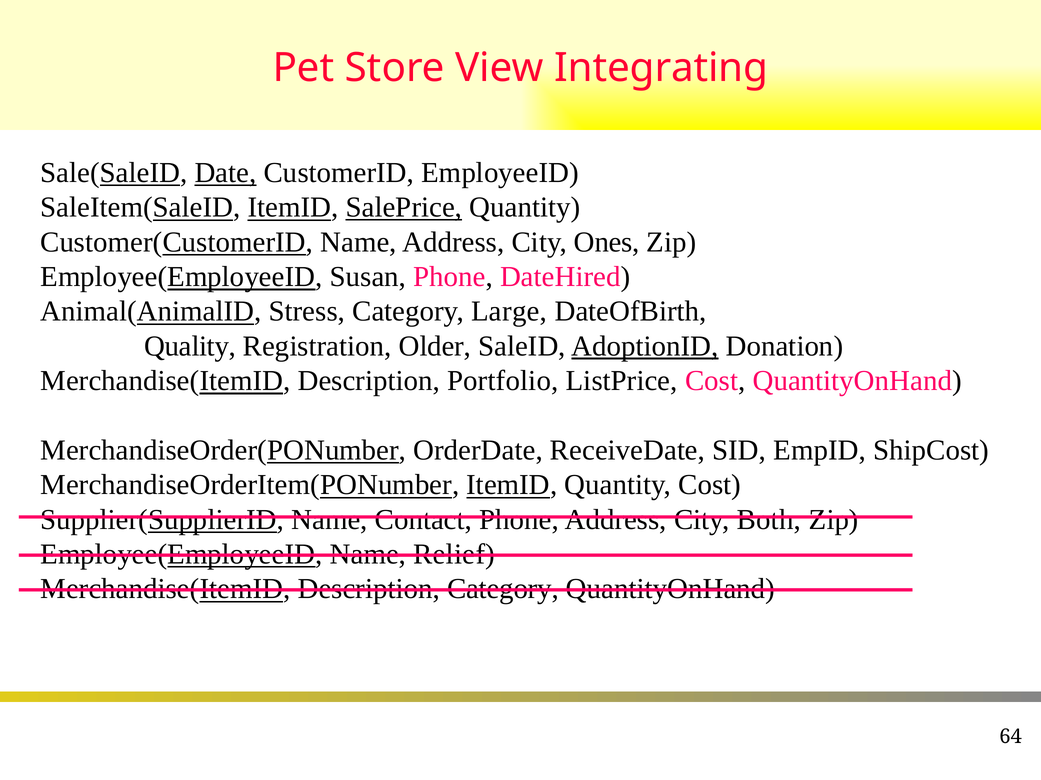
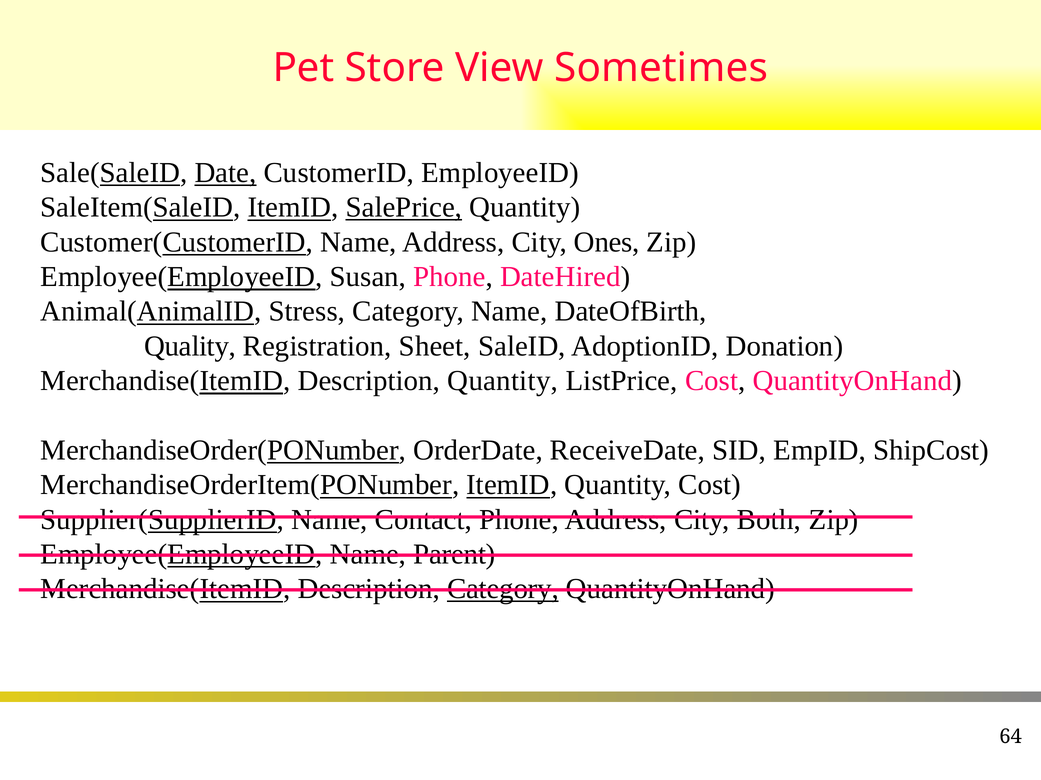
Integrating: Integrating -> Sometimes (661, 68)
Category Large: Large -> Name (509, 312)
Older: Older -> Sheet (435, 346)
AdoptionID underline: present -> none (645, 346)
Description Portfolio: Portfolio -> Quantity (503, 381)
Relief: Relief -> Parent (454, 555)
Category underline: none -> present (503, 589)
